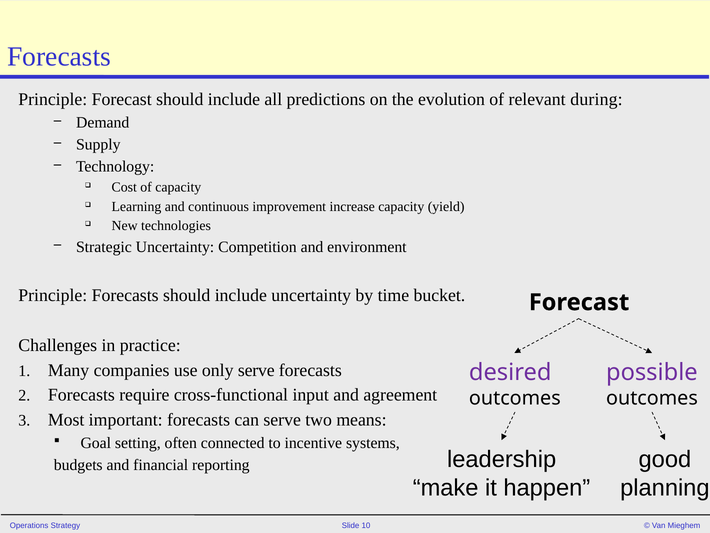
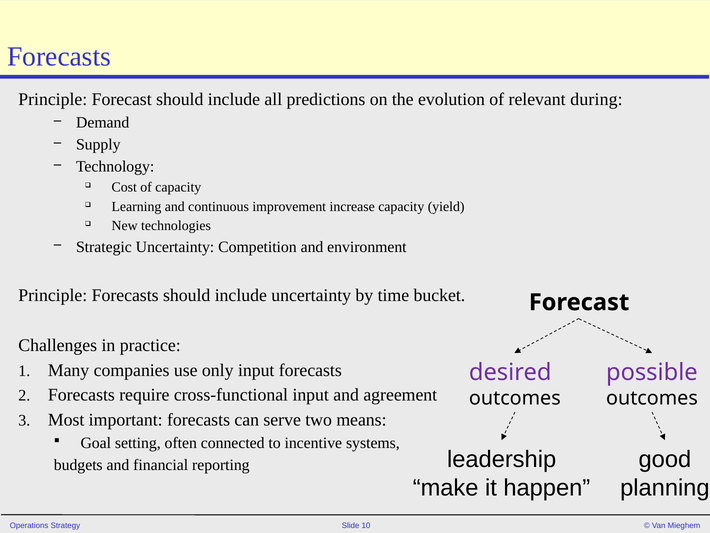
only serve: serve -> input (256, 370)
